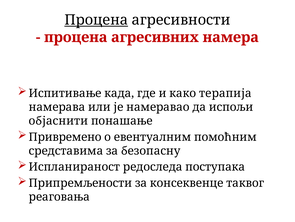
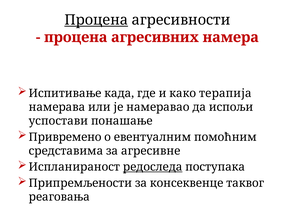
објаснити: објаснити -> успостави (58, 120)
безопасну: безопасну -> агресивне (151, 150)
редоследа underline: none -> present (153, 166)
